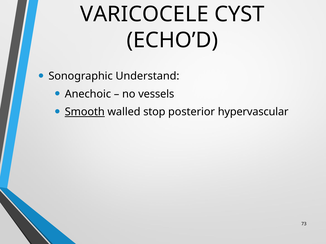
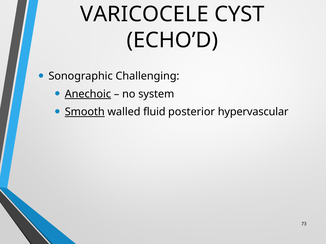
Understand: Understand -> Challenging (147, 76)
Anechoic underline: none -> present (88, 94)
vessels: vessels -> system (156, 94)
stop: stop -> fluid (154, 112)
